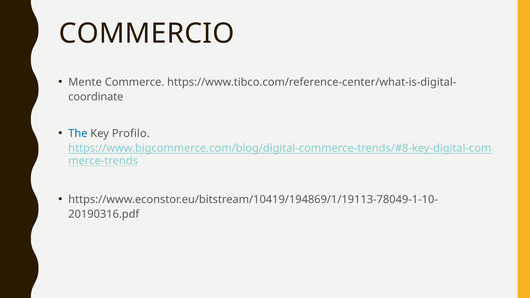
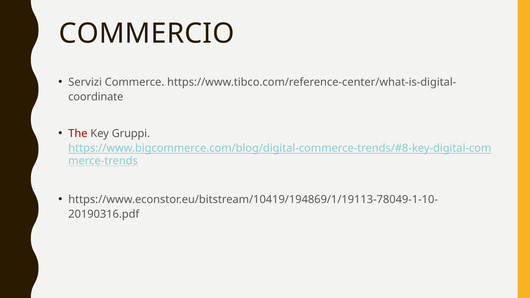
Mente: Mente -> Servizi (85, 82)
The colour: blue -> red (78, 134)
Profilo: Profilo -> Gruppi (131, 134)
